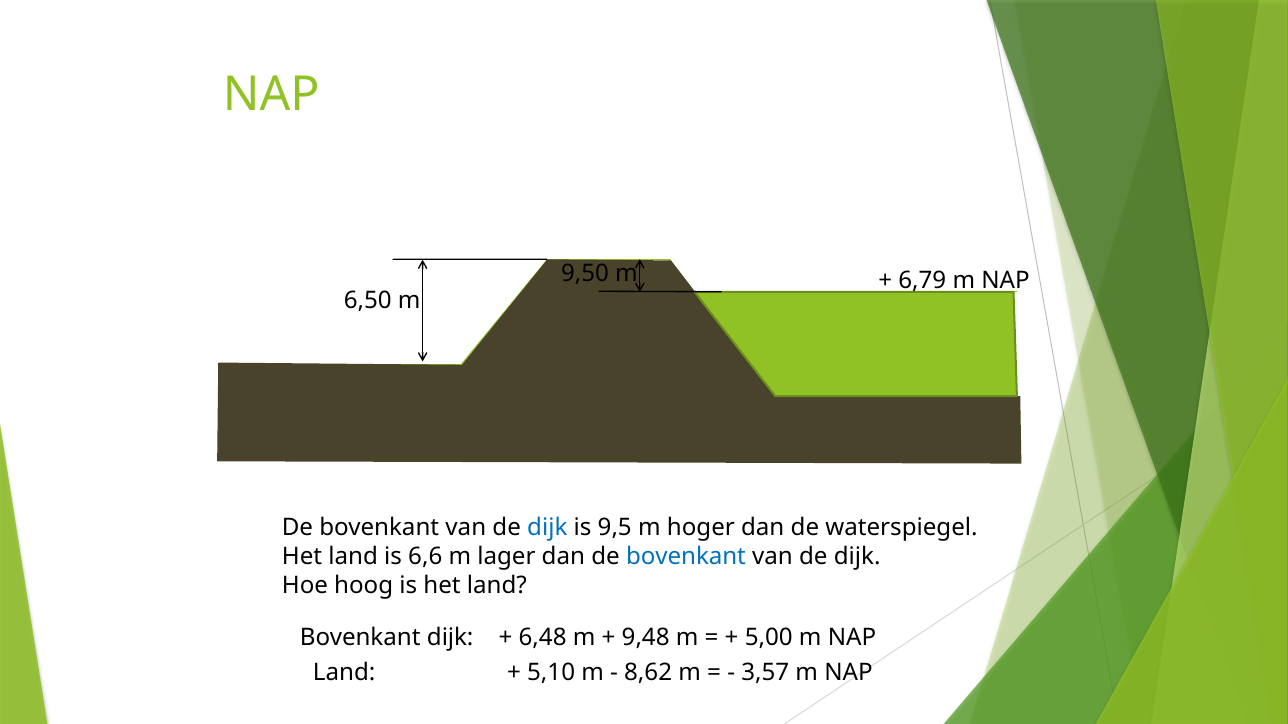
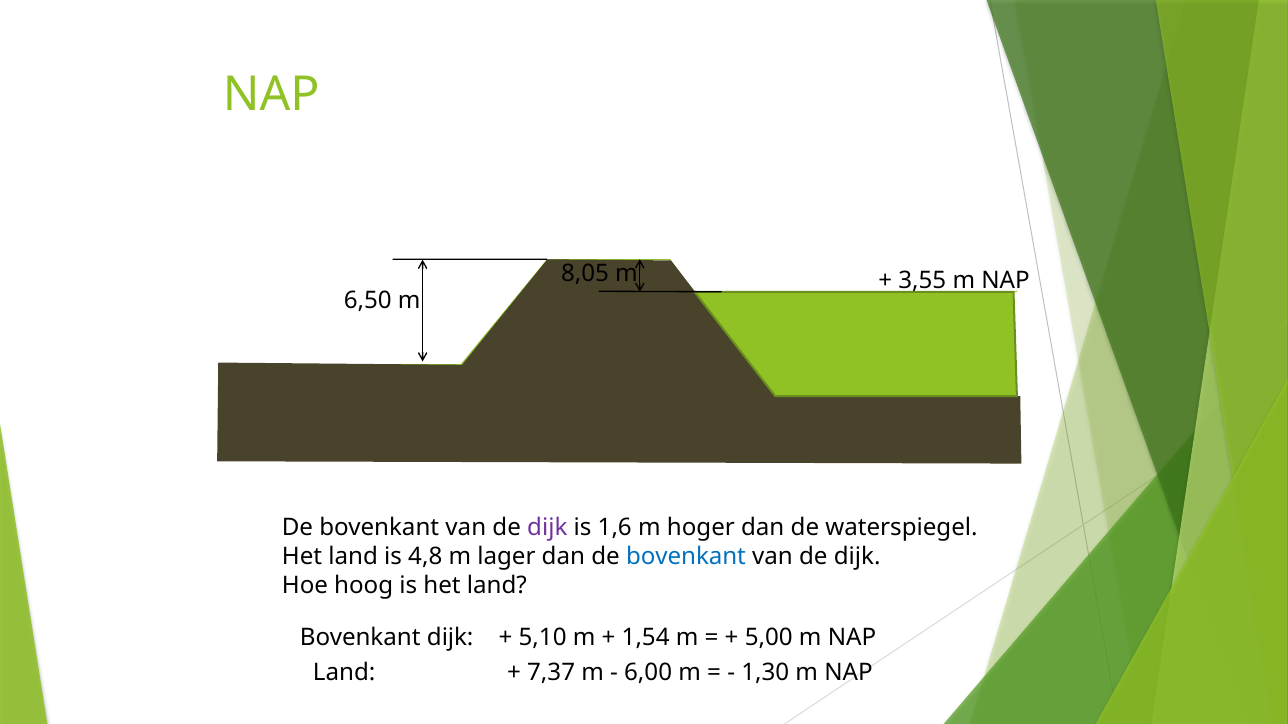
9,50: 9,50 -> 8,05 (585, 274)
6,79: 6,79 -> 3,55 (922, 281)
dijk colour: blue -> purple (547, 528)
9,5: 9,5 -> 1,6 (615, 528)
6,6: 6,6 -> 4,8 (425, 557)
6,48: 6,48 -> 5,10 (543, 637)
9,48: 9,48 -> 1,54 (646, 637)
5,10: 5,10 -> 7,37 (551, 673)
8,62: 8,62 -> 6,00 (648, 673)
3,57: 3,57 -> 1,30 (765, 673)
